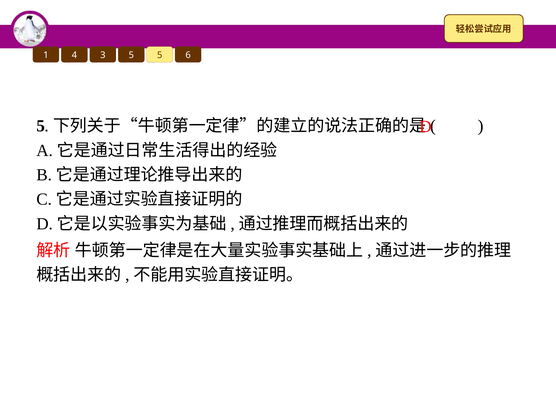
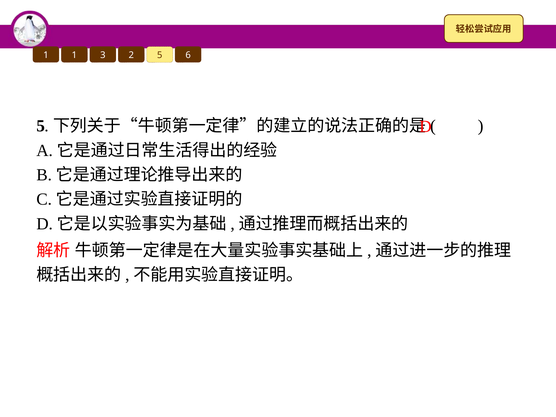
1 4: 4 -> 1 (74, 55)
3 5: 5 -> 2 (131, 55)
